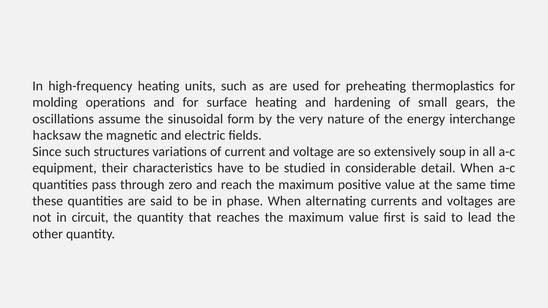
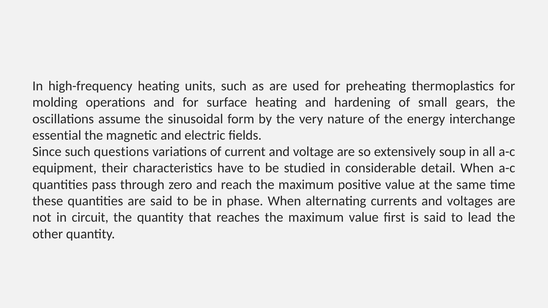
hacksaw: hacksaw -> essential (57, 135)
structures: structures -> questions (121, 152)
